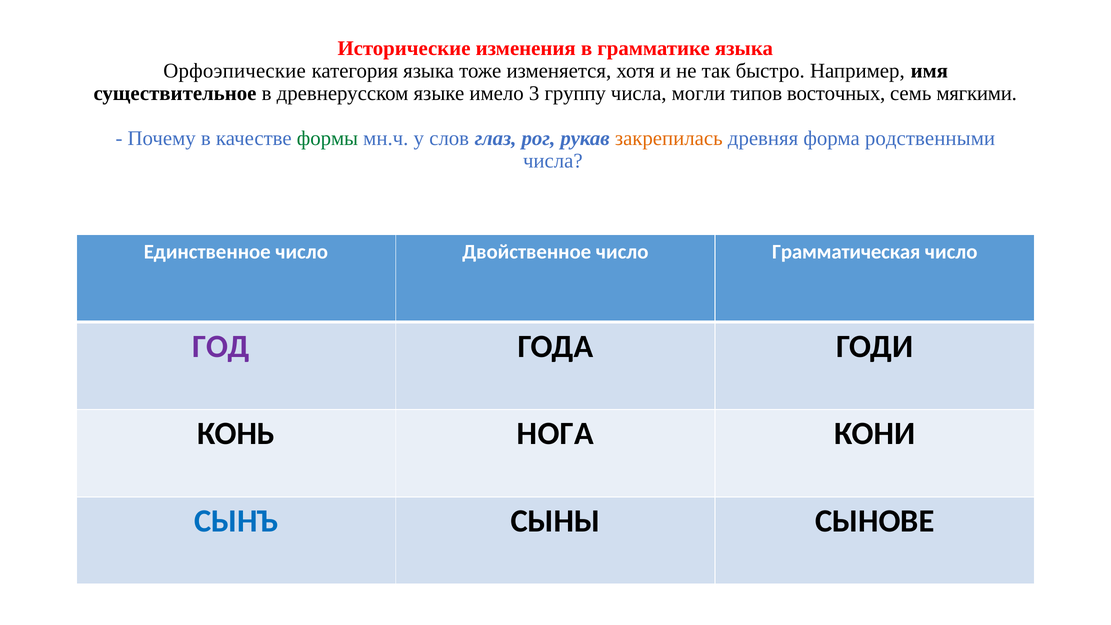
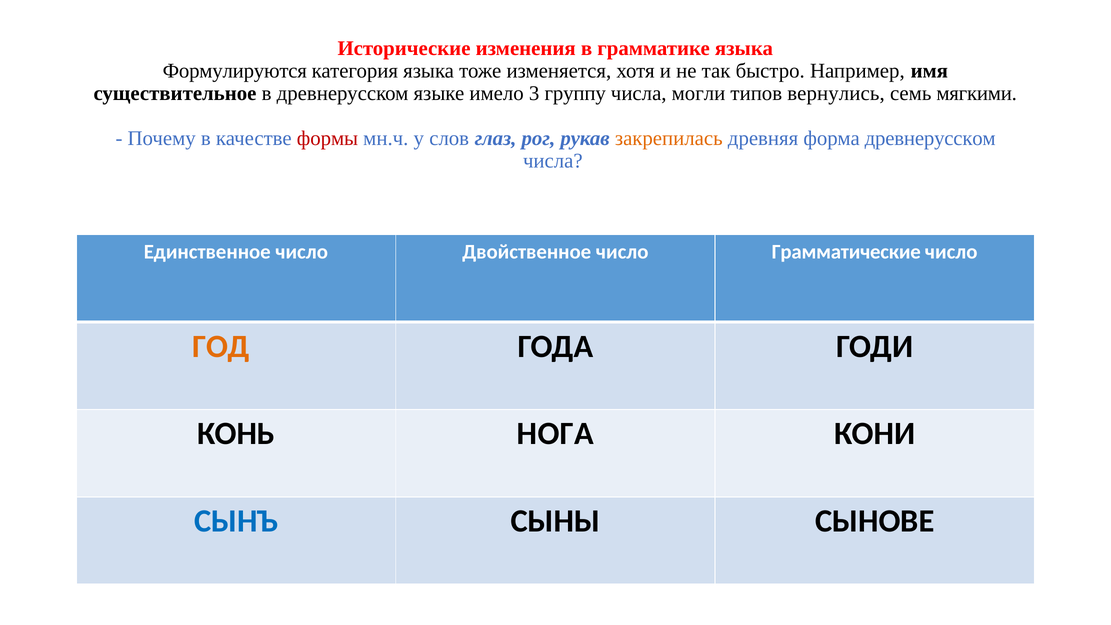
Орфоэпические: Орфоэпические -> Формулируются (235, 71)
восточных: восточных -> вернулись (836, 94)
формы colour: green -> red (327, 139)
форма родственными: родственными -> древнерусском (930, 139)
Грамматическая: Грамматическая -> Грамматические (846, 252)
ГОД colour: purple -> orange (221, 346)
